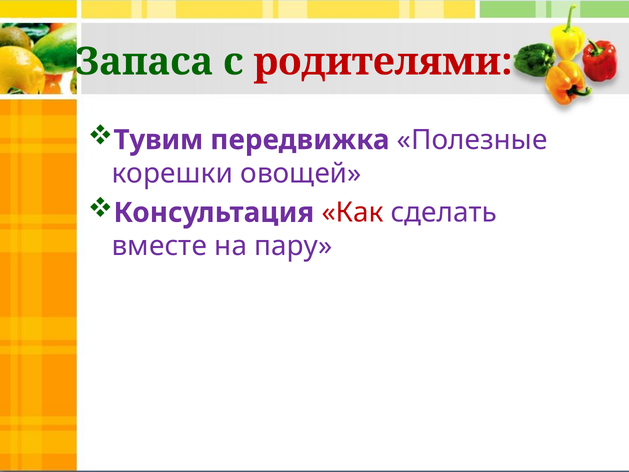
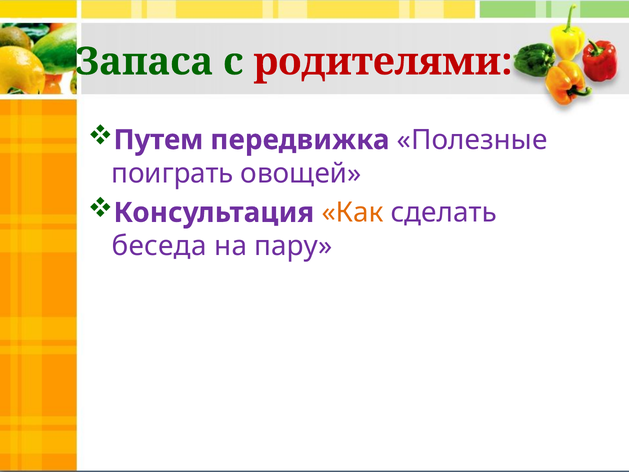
Тувим: Тувим -> Путем (158, 140)
корешки: корешки -> поиграть (172, 173)
Как colour: red -> orange (353, 213)
вместе: вместе -> беседа (159, 246)
